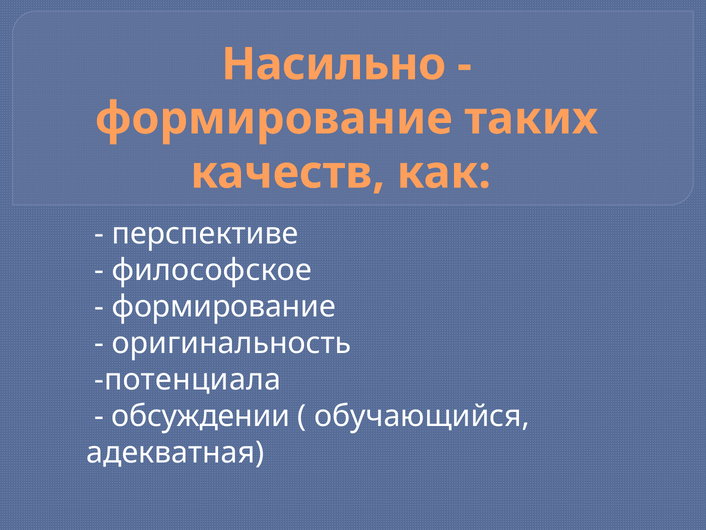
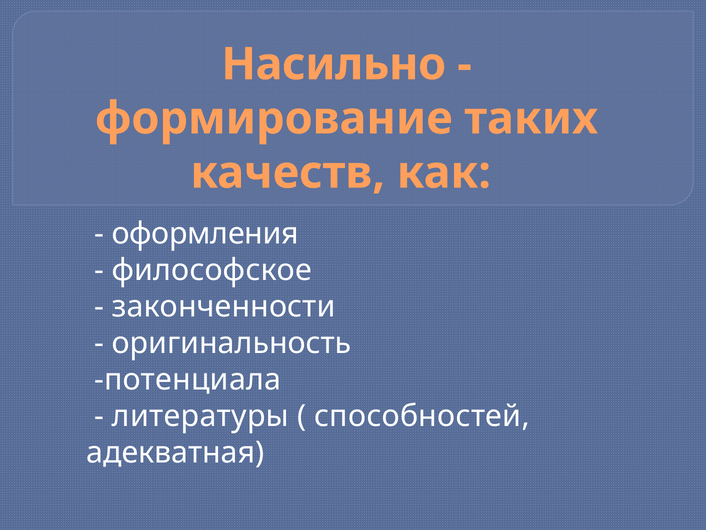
перспективе: перспективе -> оформления (205, 233)
формирование: формирование -> законченности (224, 306)
обсуждении: обсуждении -> литературы (200, 416)
обучающийся: обучающийся -> способностей (422, 416)
